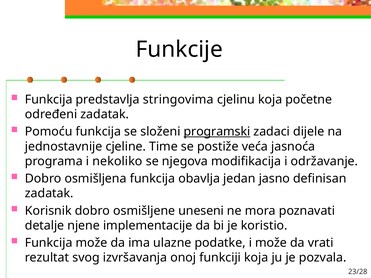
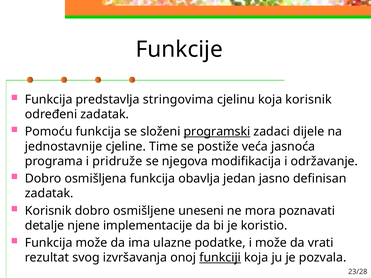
koja početne: početne -> korisnik (309, 100)
nekoliko: nekoliko -> pridruže (117, 161)
funkciji underline: none -> present (220, 258)
